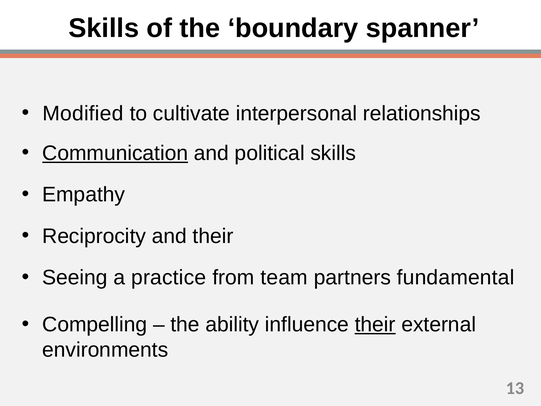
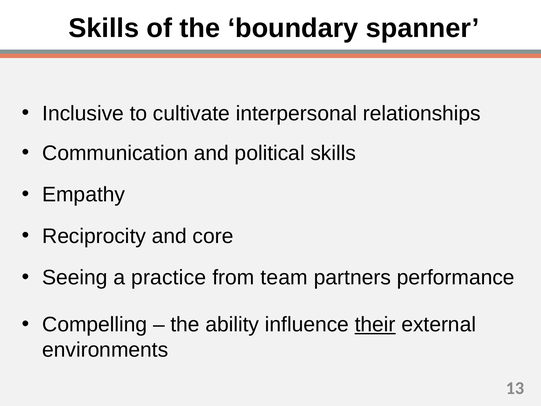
Modified: Modified -> Inclusive (83, 113)
Communication underline: present -> none (115, 153)
and their: their -> core (213, 236)
fundamental: fundamental -> performance (456, 278)
